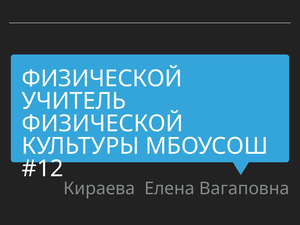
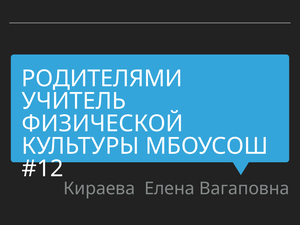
ФИЗИЧЕСКОЙ: ФИЗИЧЕСКОЙ -> РОДИТЕЛЯМИ (102, 79)
